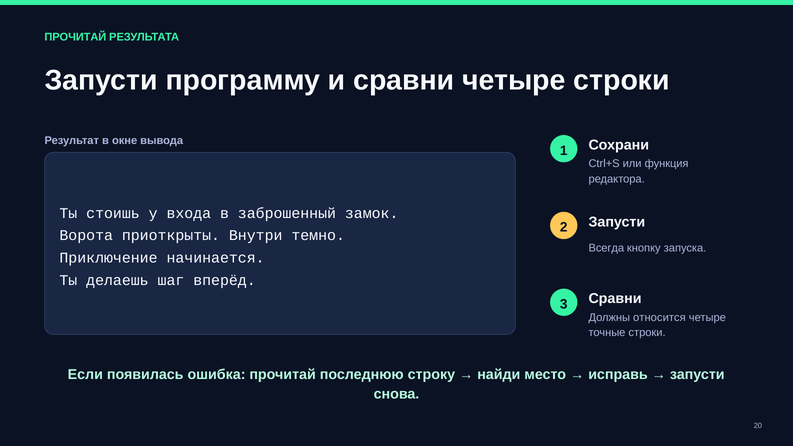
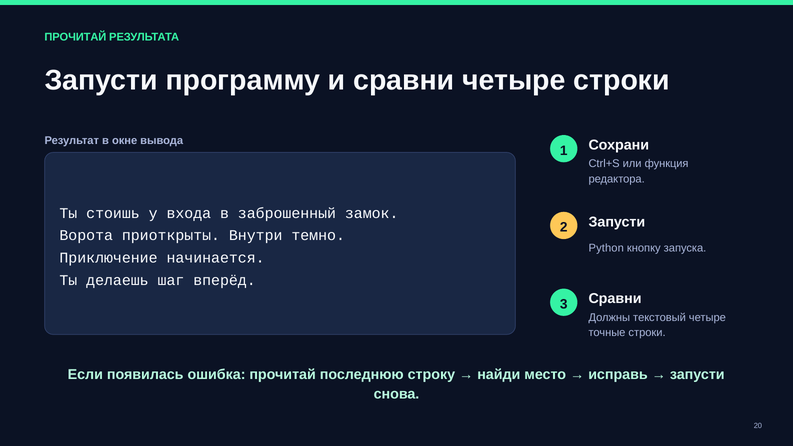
Всегда: Всегда -> Python (606, 248)
относится: относится -> текстовый (659, 317)
